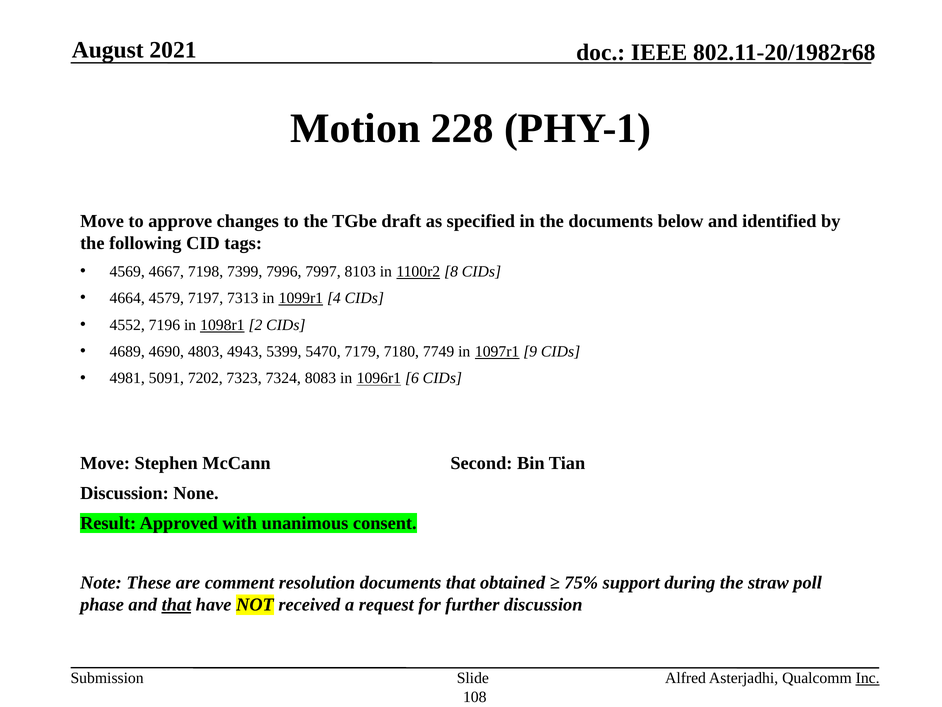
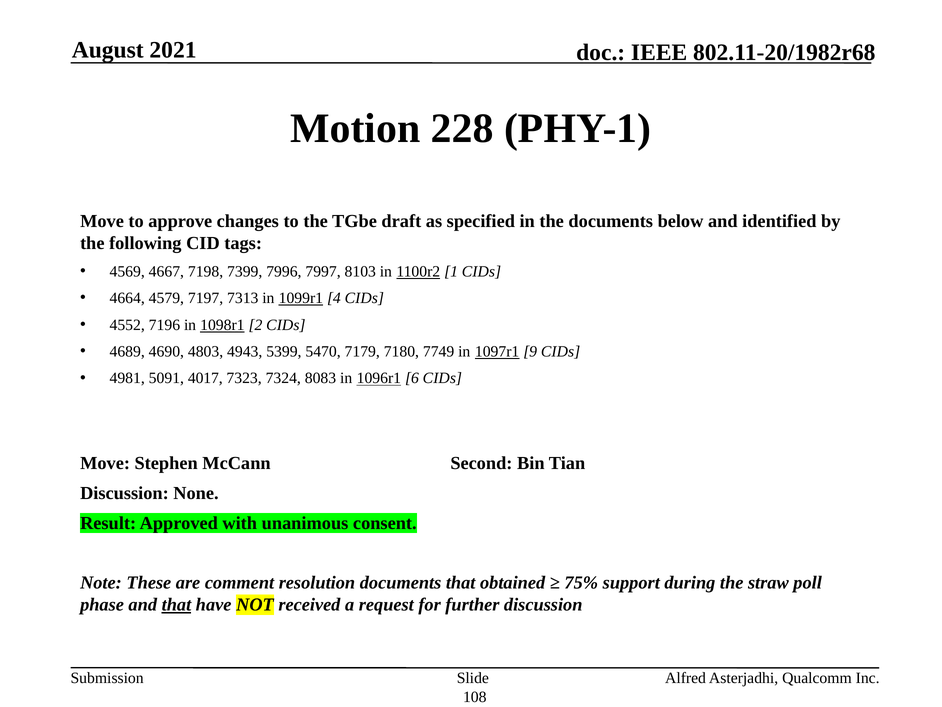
8: 8 -> 1 (451, 271)
7202: 7202 -> 4017 (205, 378)
Inc underline: present -> none (868, 678)
